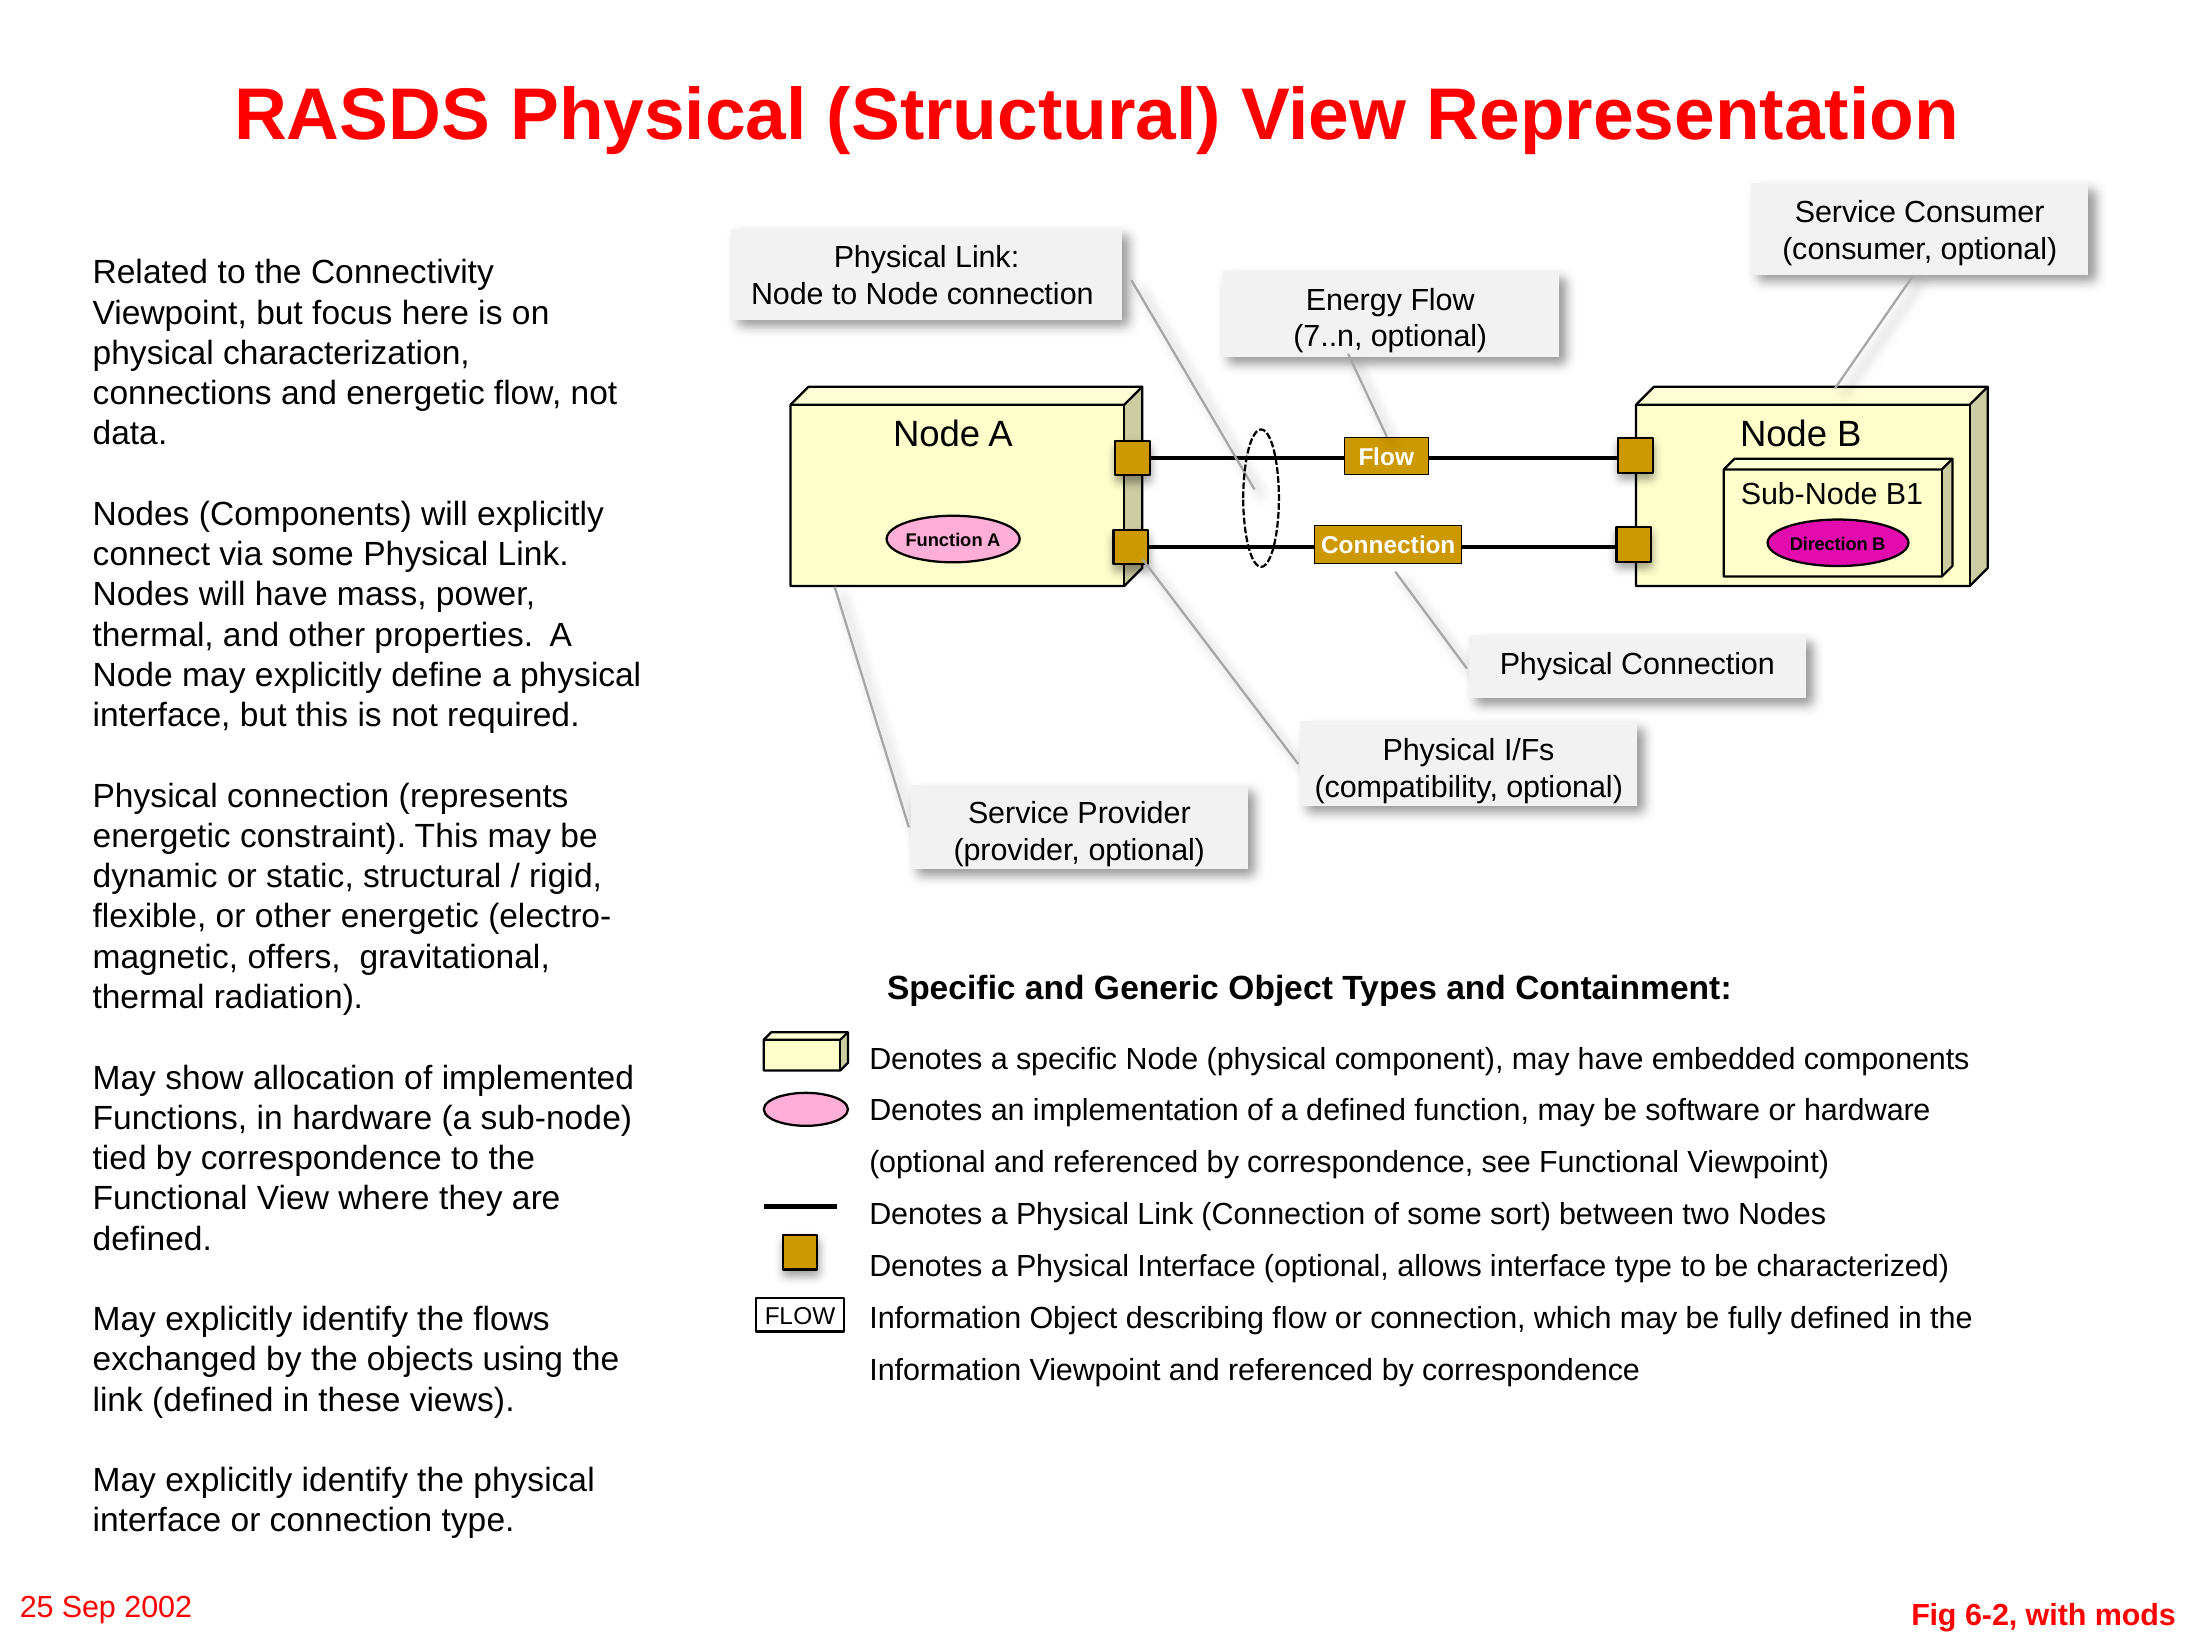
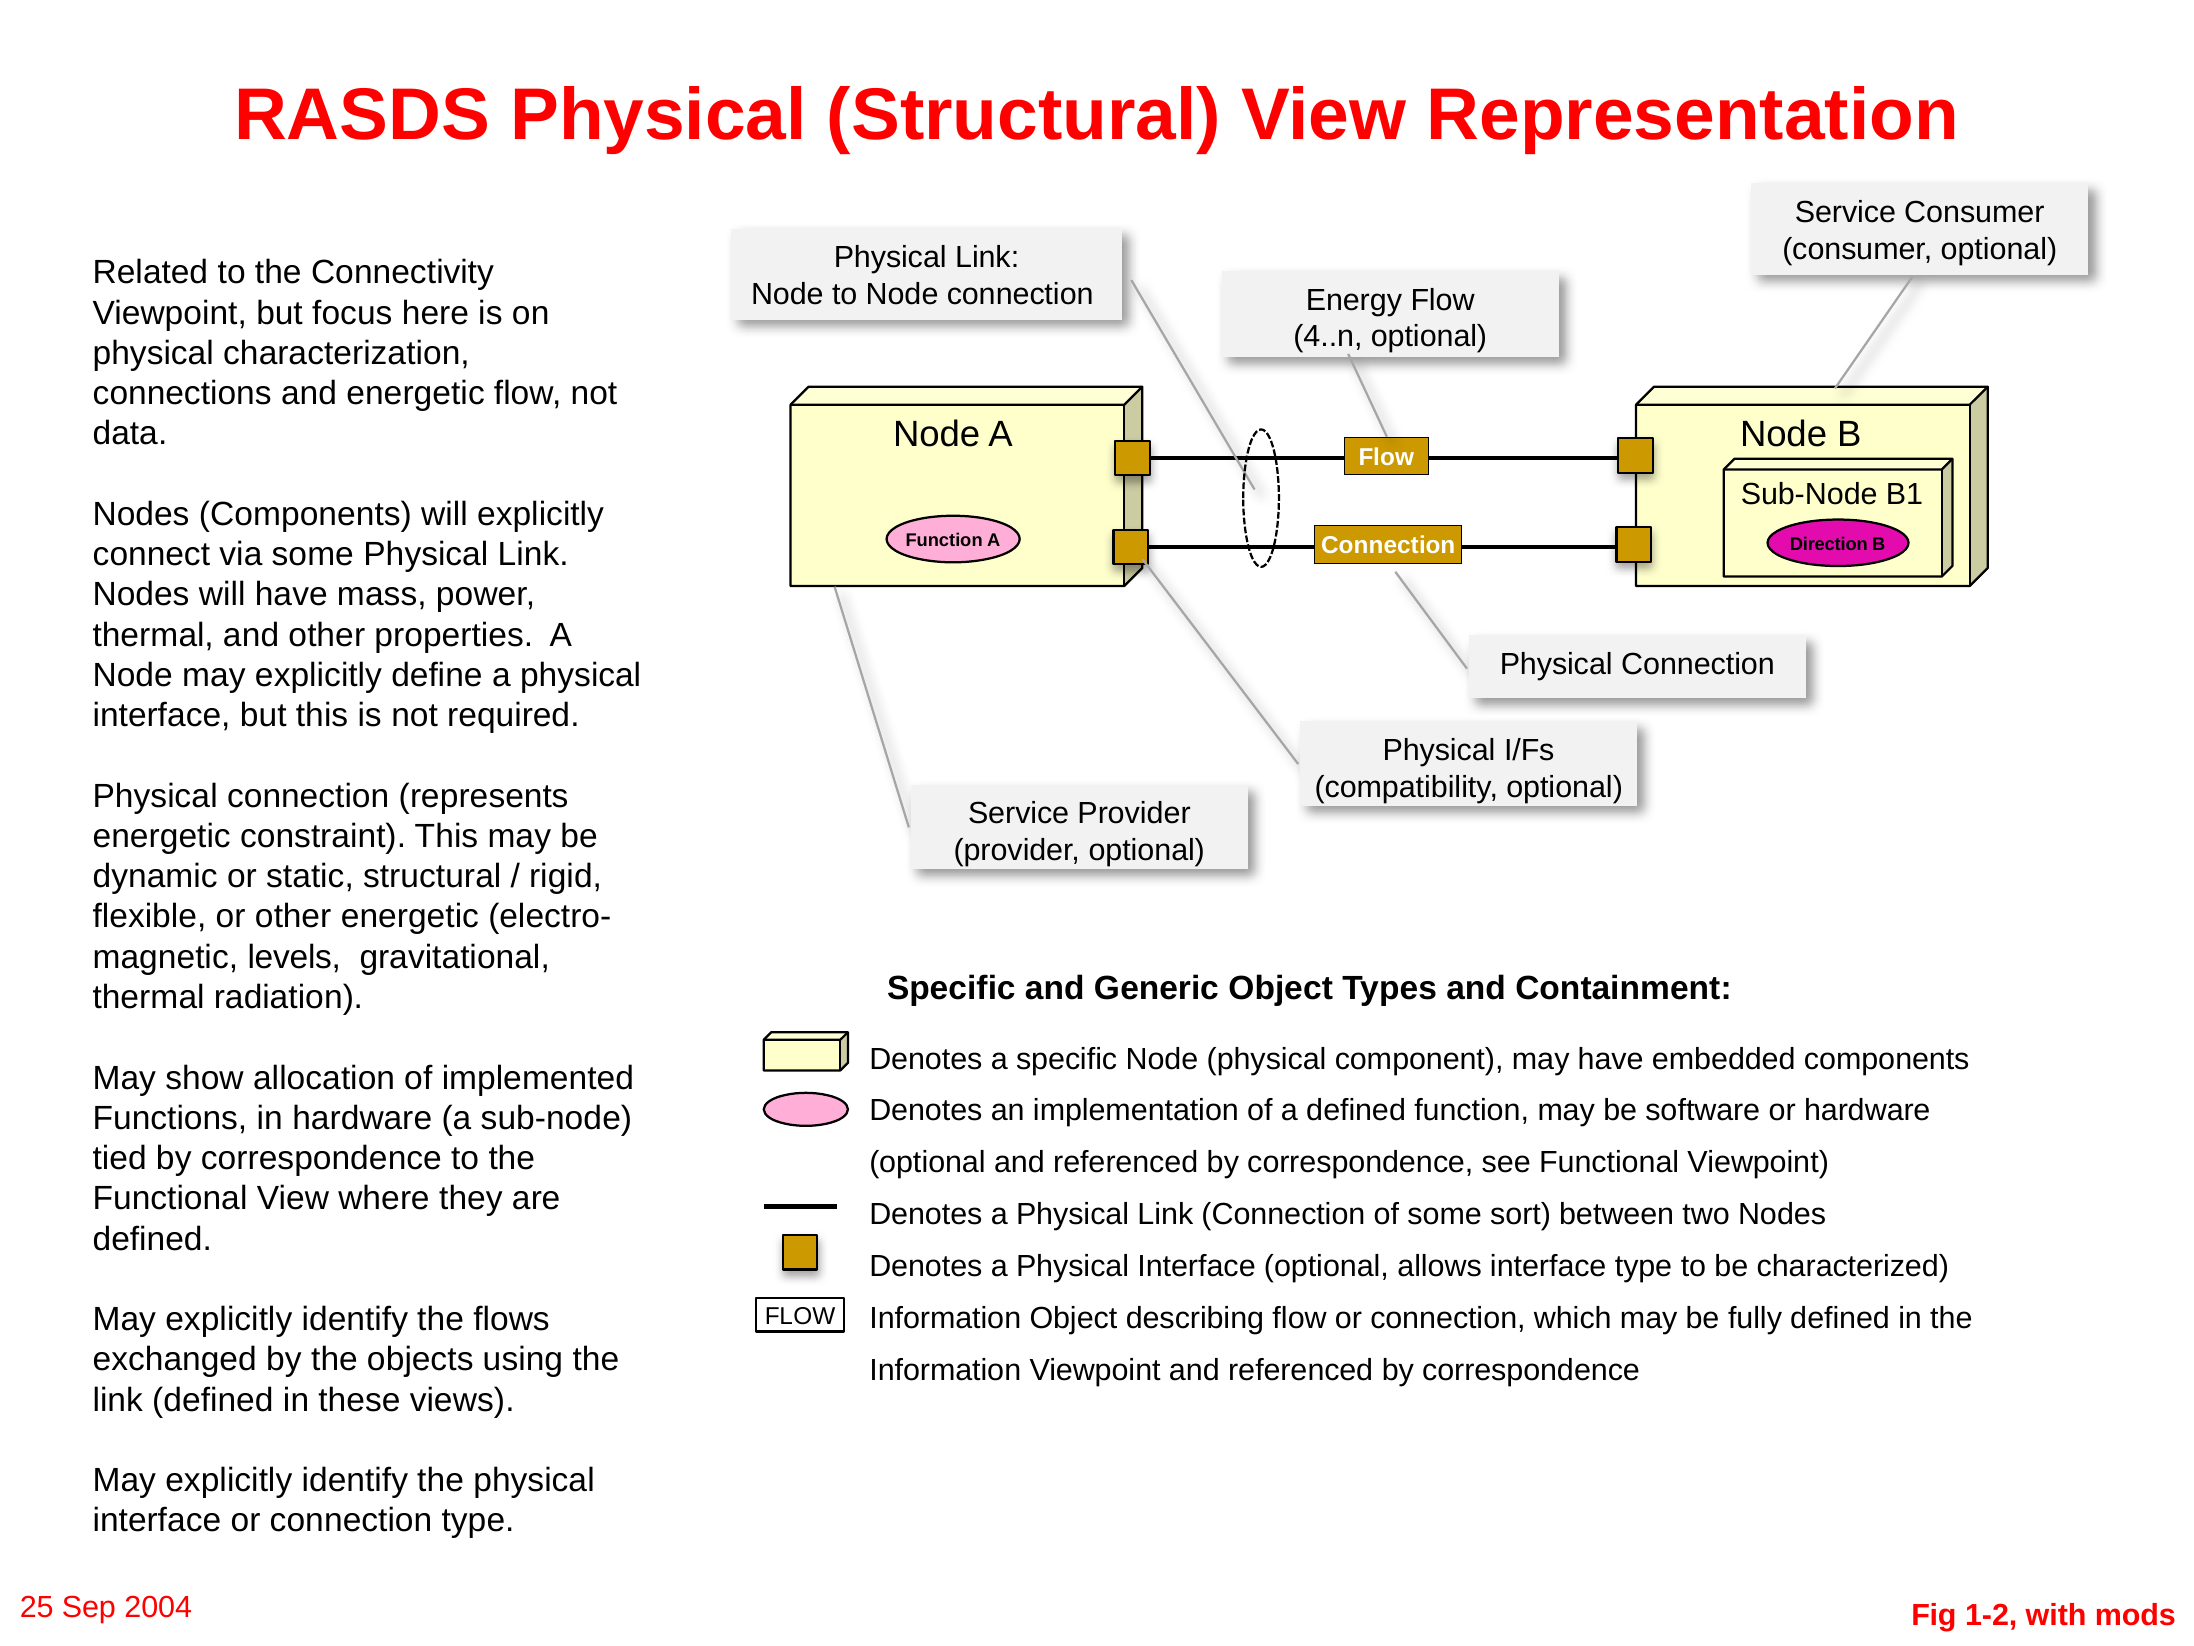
7..n: 7..n -> 4..n (1328, 337)
offers: offers -> levels (294, 957)
2002: 2002 -> 2004 (158, 1607)
6-2: 6-2 -> 1-2 (1991, 1615)
